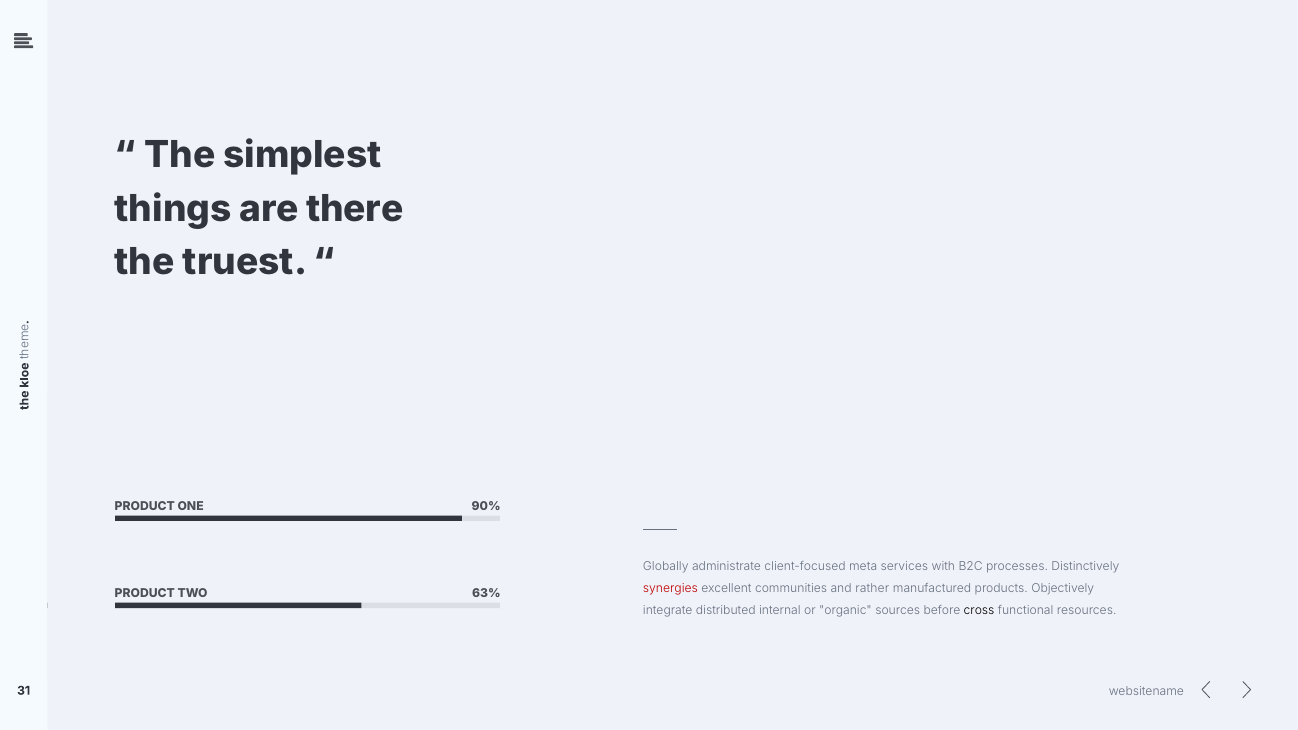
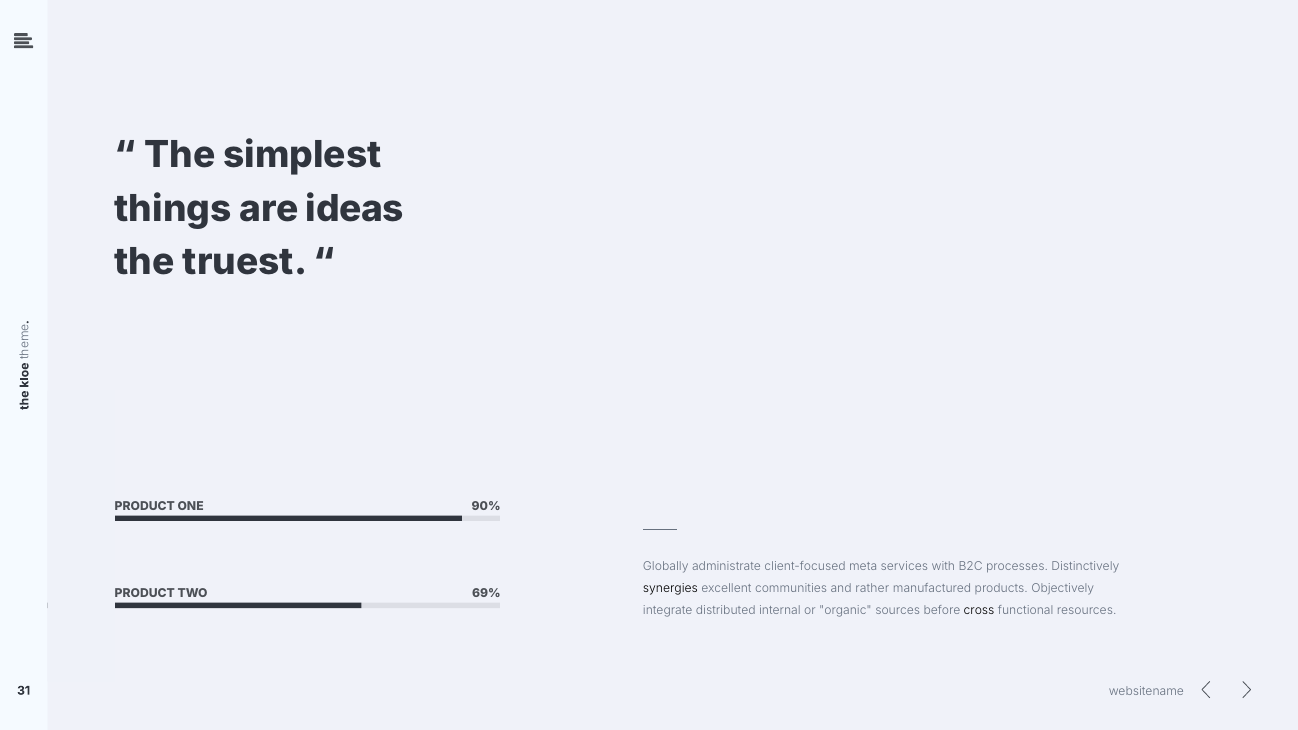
there: there -> ideas (355, 209)
synergies colour: red -> black (670, 589)
63%: 63% -> 69% (486, 594)
